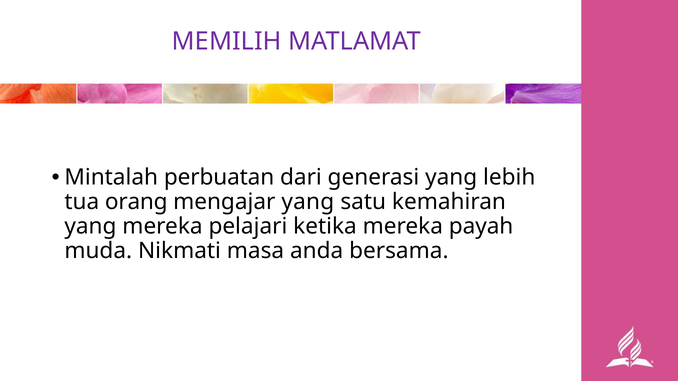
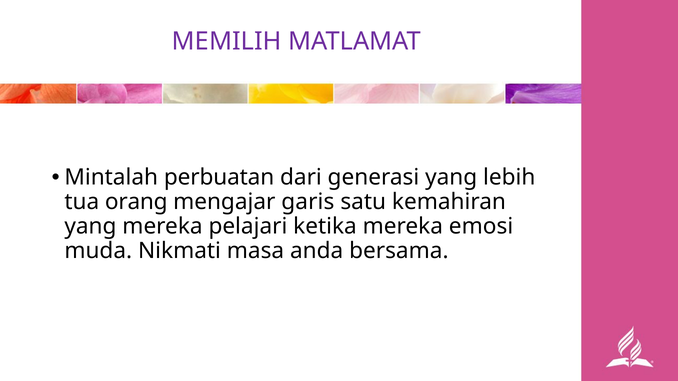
mengajar yang: yang -> garis (308, 202)
payah: payah -> emosi (481, 227)
